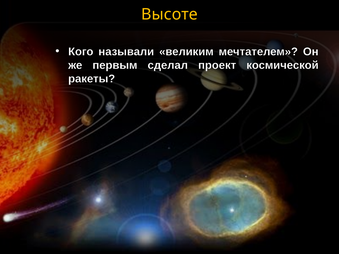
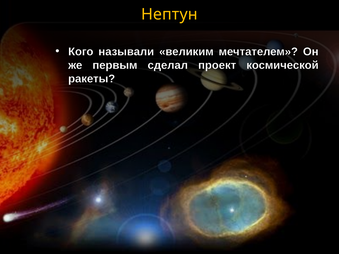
Высоте: Высоте -> Нептун (169, 14)
